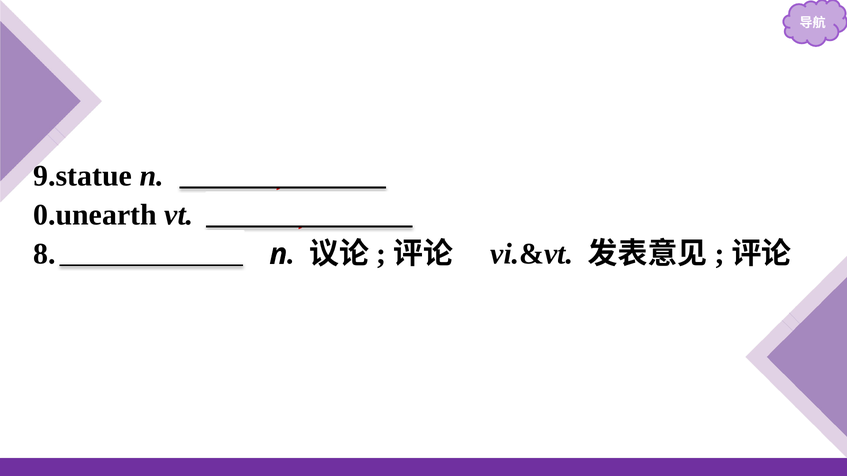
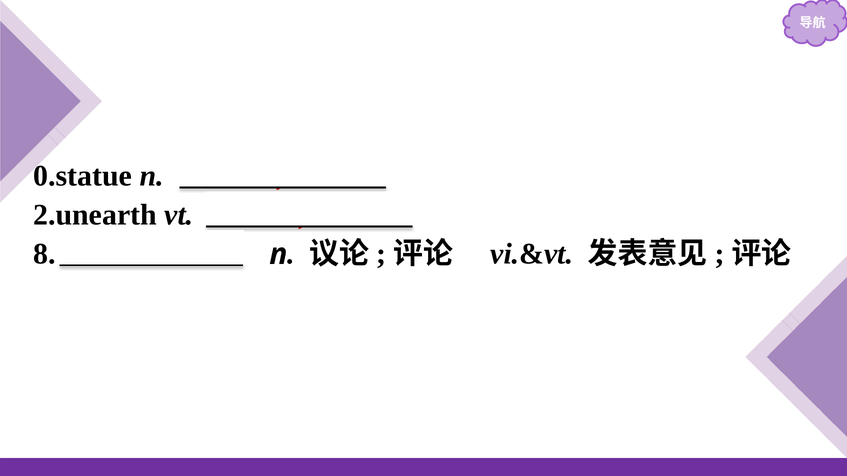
9.statue: 9.statue -> 0.statue (83, 176)
0.unearth: 0.unearth -> 2.unearth (95, 215)
